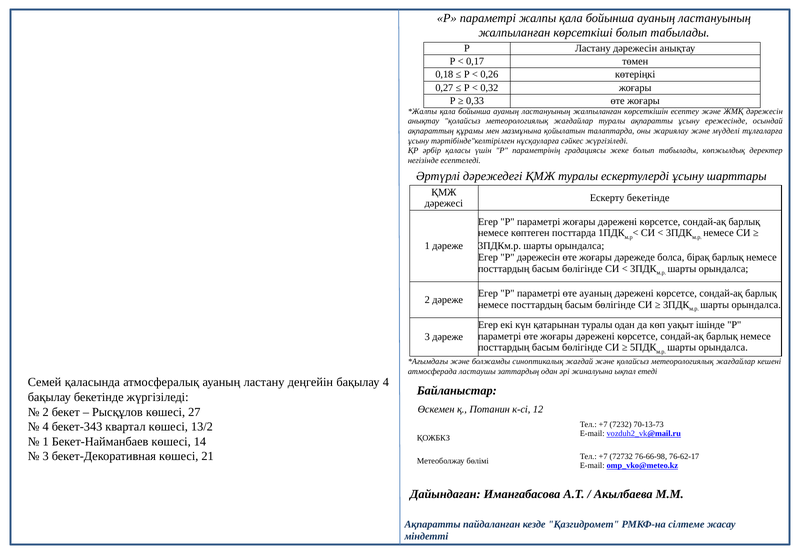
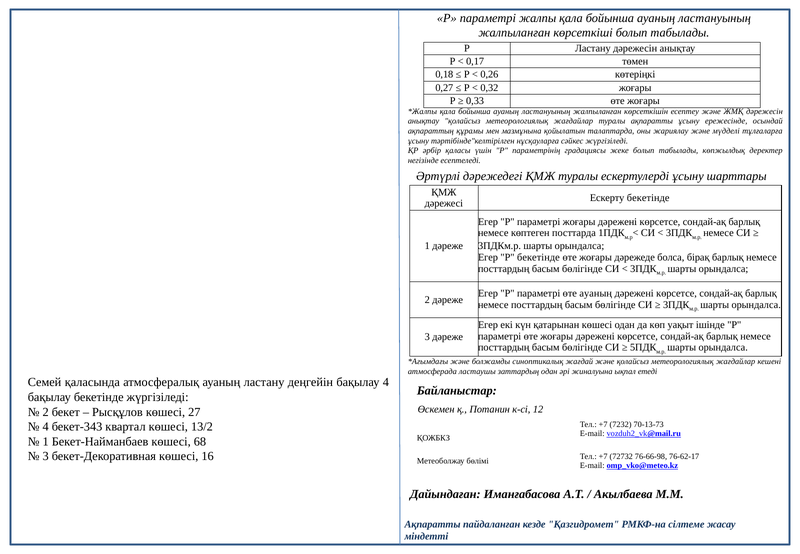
P дәрежесін: дәрежесін -> бекетінде (538, 257)
қатарынан туралы: туралы -> көшесі (597, 325)
14: 14 -> 68 (200, 441)
21: 21 -> 16 (208, 456)
